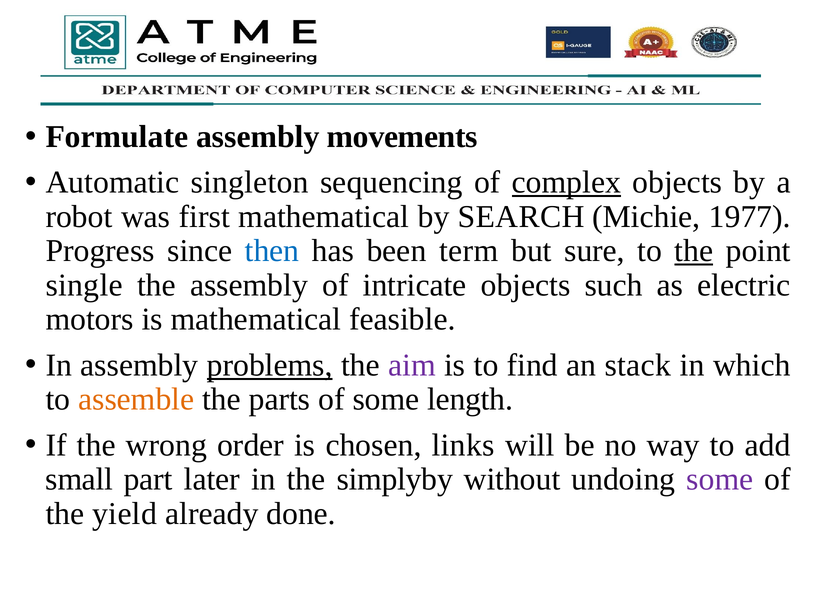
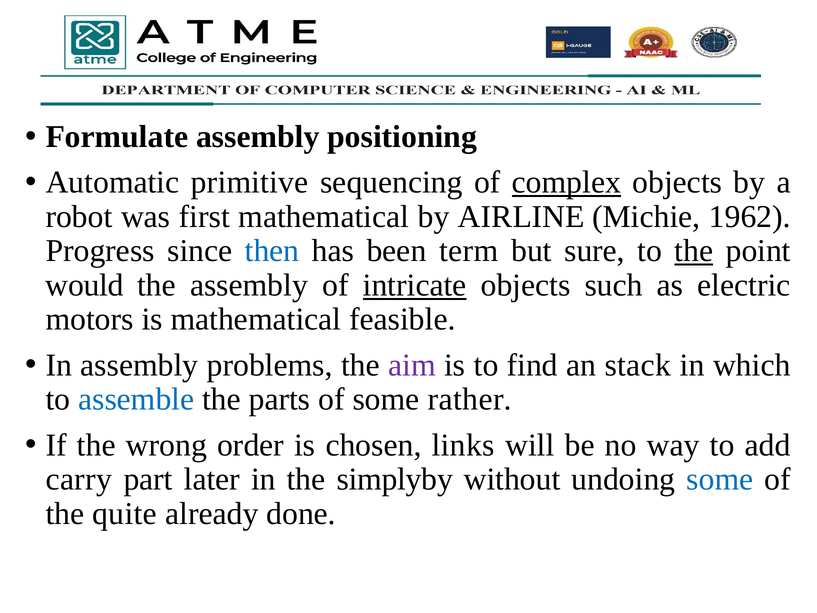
movements: movements -> positioning (402, 137)
singleton: singleton -> primitive (250, 182)
SEARCH: SEARCH -> AIRLINE (521, 217)
1977: 1977 -> 1962 (750, 217)
single: single -> would (84, 285)
intricate underline: none -> present (415, 285)
problems underline: present -> none (270, 365)
assemble colour: orange -> blue (136, 399)
length: length -> rather (470, 399)
small: small -> carry (79, 479)
some colour: purple -> blue (720, 479)
yield: yield -> quite (125, 513)
